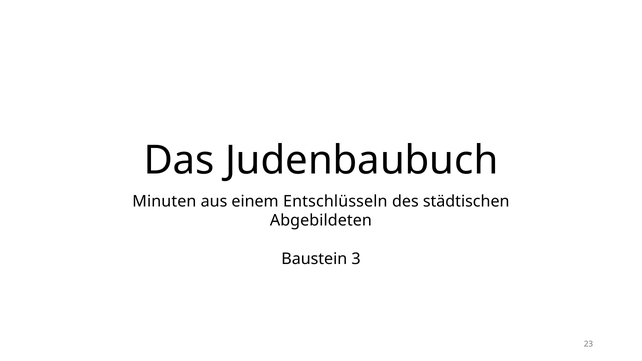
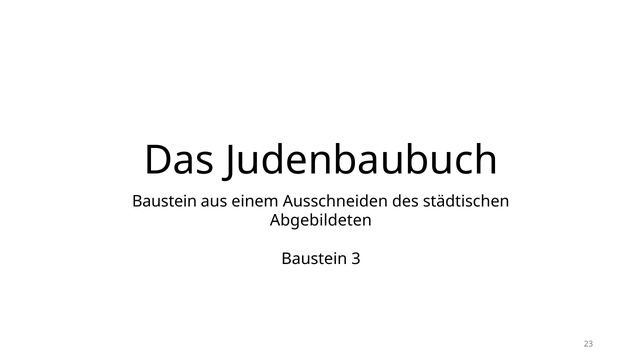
Minuten: Minuten -> Baustein (165, 201)
Entschlüsseln: Entschlüsseln -> Ausschneiden (335, 201)
